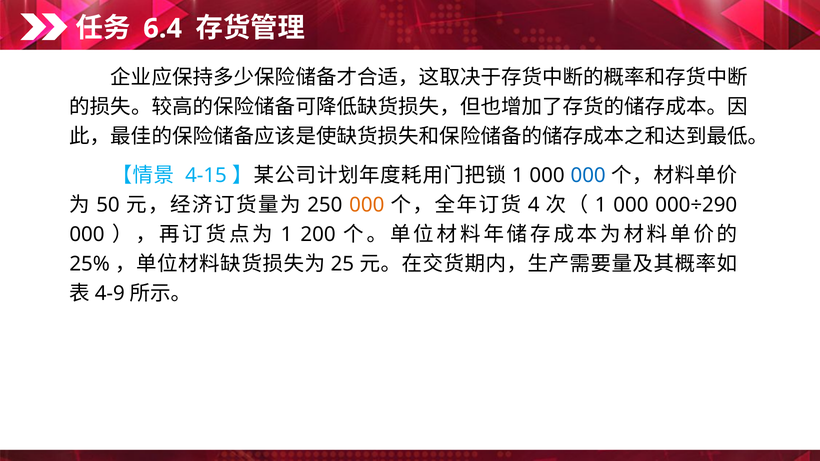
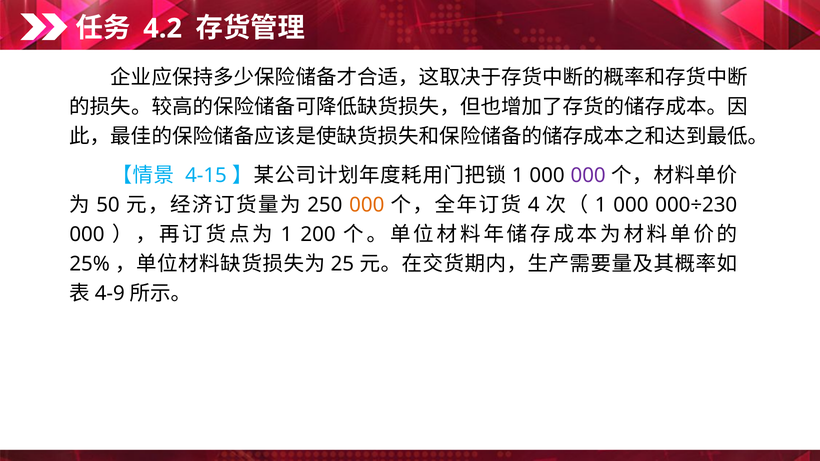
6.4: 6.4 -> 4.2 (163, 28)
000 colour: blue -> purple (588, 176)
000÷290: 000÷290 -> 000÷230 (696, 205)
